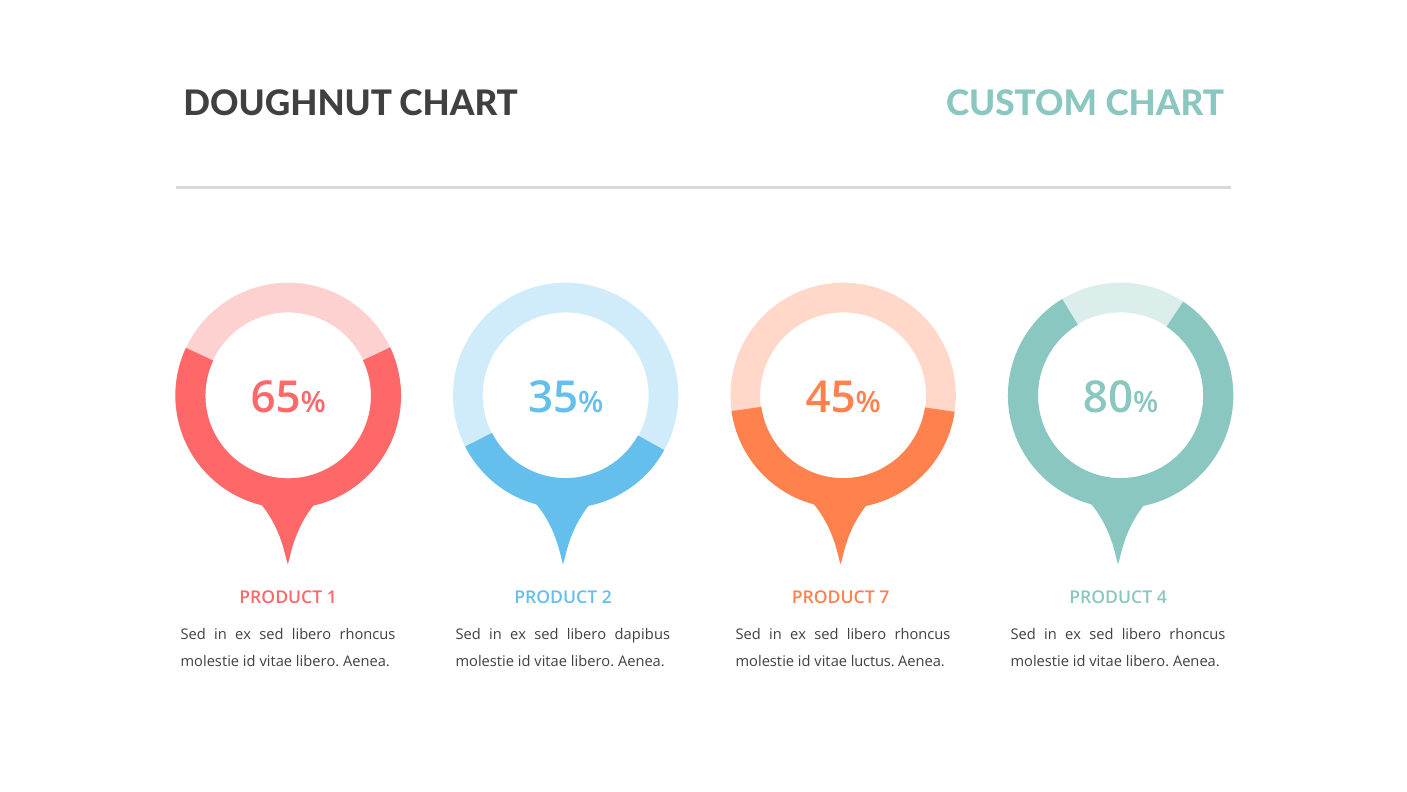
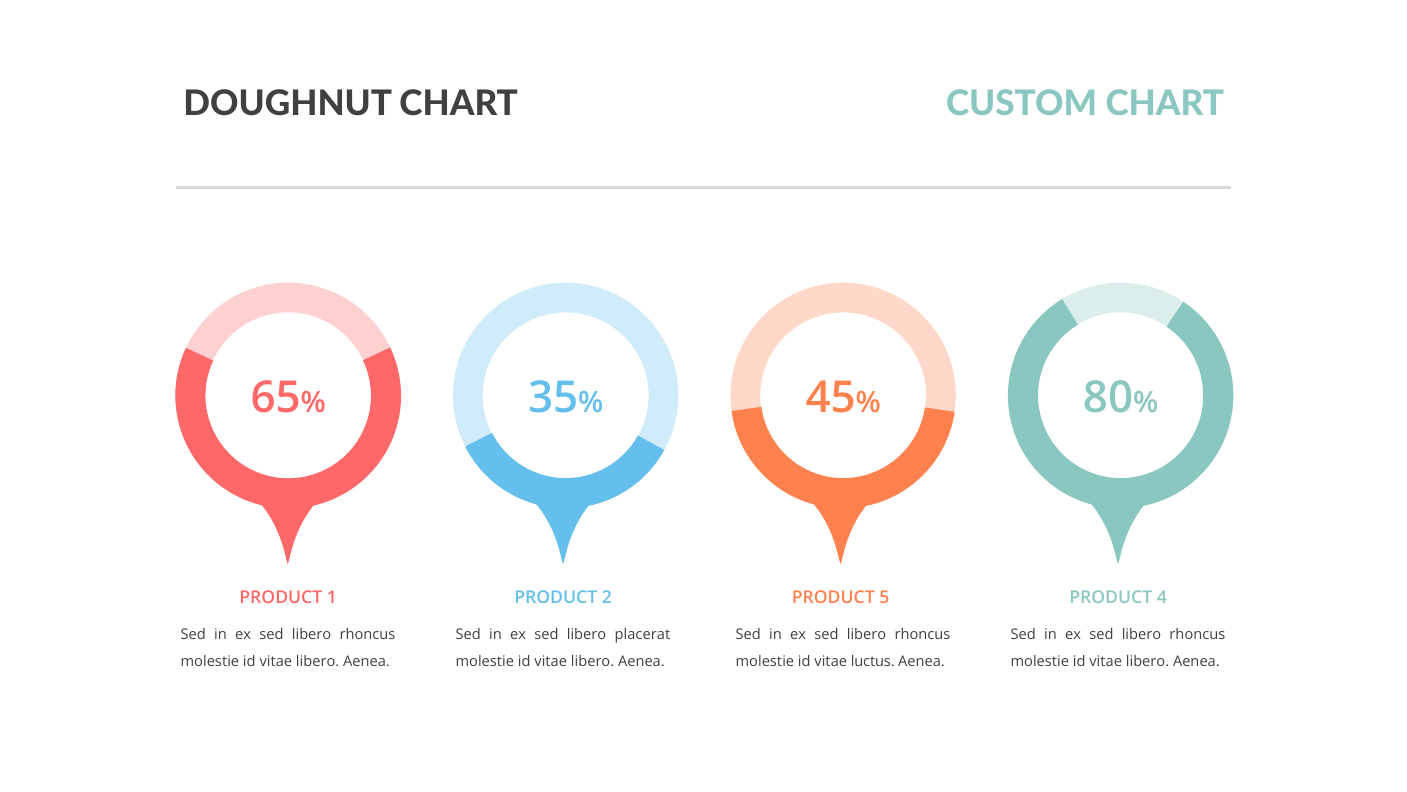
7: 7 -> 5 (884, 597)
dapibus: dapibus -> placerat (642, 634)
